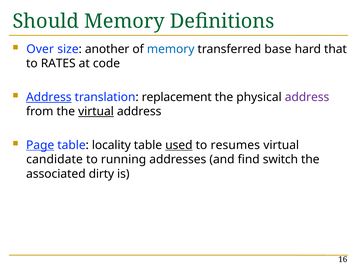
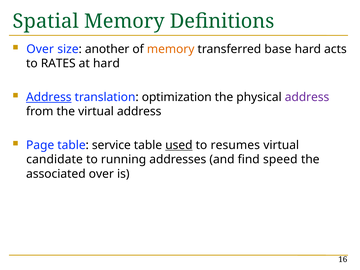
Should: Should -> Spatial (46, 21)
memory colour: blue -> orange (171, 49)
that: that -> acts (335, 49)
at code: code -> hard (106, 64)
replacement: replacement -> optimization (177, 97)
virtual underline: present -> none (96, 112)
Page underline: present -> none (40, 145)
locality: locality -> service (111, 145)
switch: switch -> speed (280, 159)
associated dirty: dirty -> over (101, 174)
